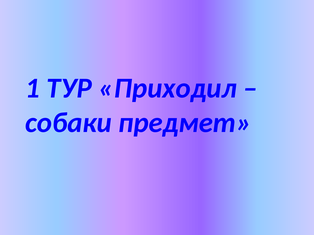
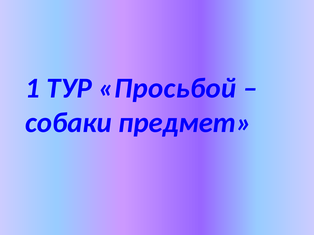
Приходил: Приходил -> Просьбой (167, 88)
